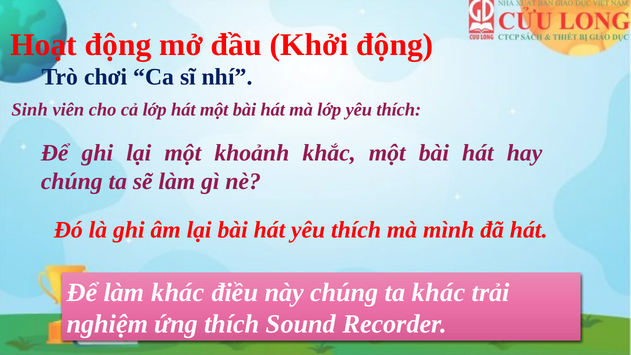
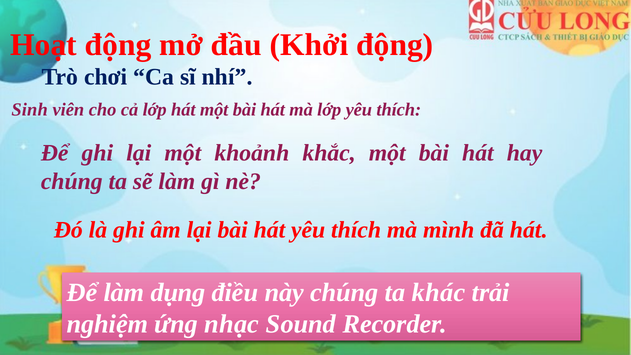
làm khác: khác -> dụng (178, 293)
ứng thích: thích -> nhạc (232, 324)
